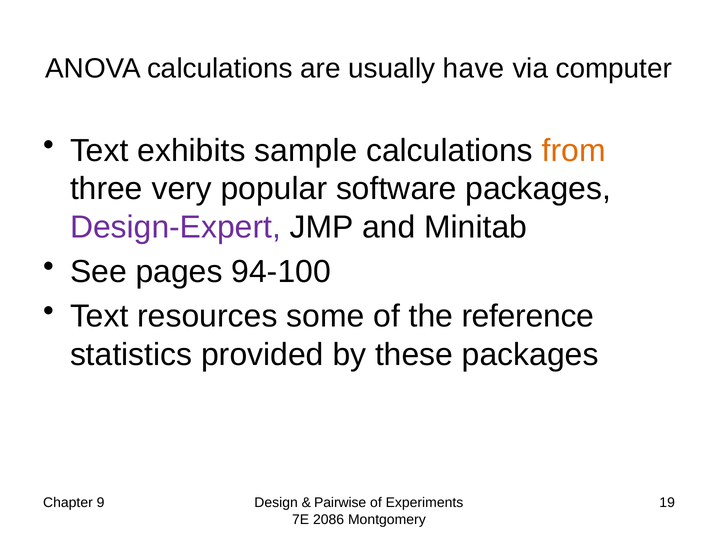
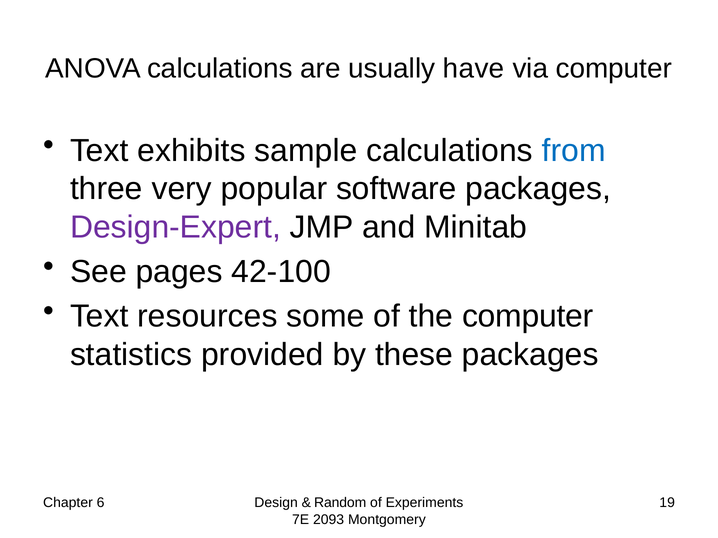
from colour: orange -> blue (574, 151)
94-100: 94-100 -> 42-100 (281, 272)
the reference: reference -> computer (528, 317)
9: 9 -> 6 (101, 503)
Pairwise: Pairwise -> Random (340, 503)
2086: 2086 -> 2093 (329, 520)
